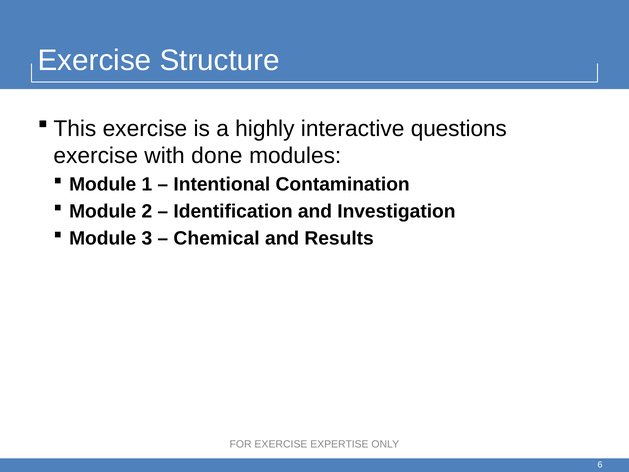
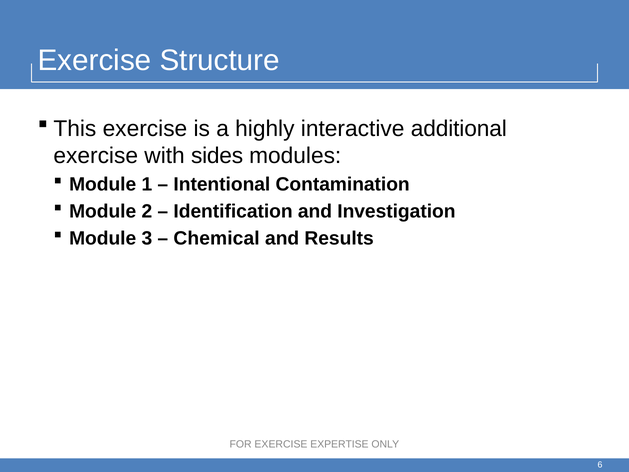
questions: questions -> additional (459, 128)
done: done -> sides (217, 156)
